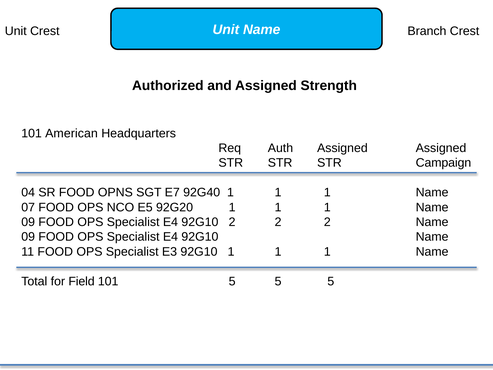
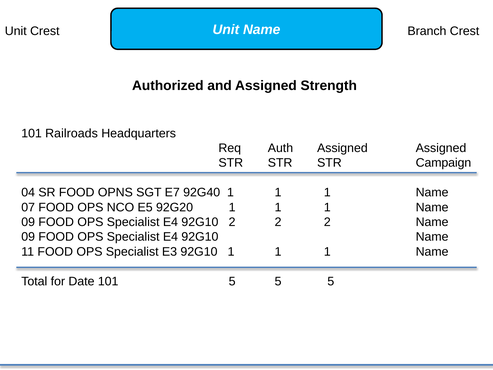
American: American -> Railroads (72, 133)
Field: Field -> Date (81, 281)
